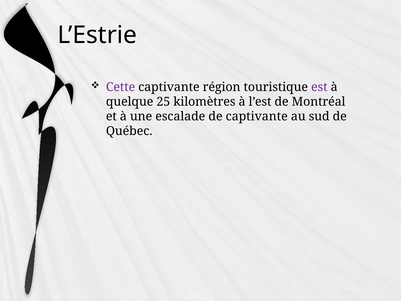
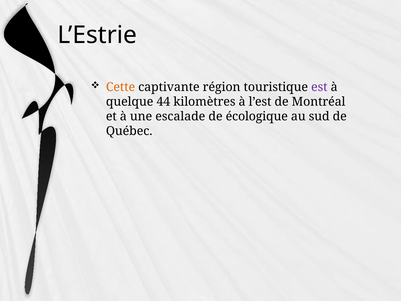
Cette colour: purple -> orange (121, 87)
25: 25 -> 44 (163, 102)
de captivante: captivante -> écologique (257, 116)
